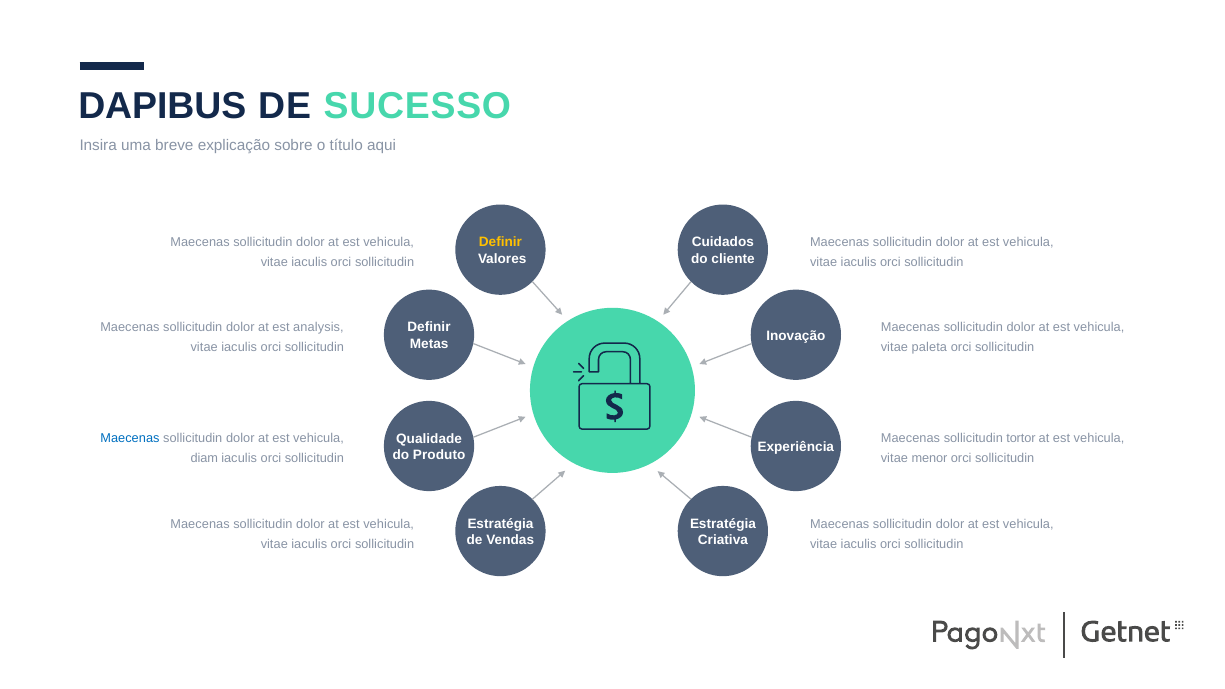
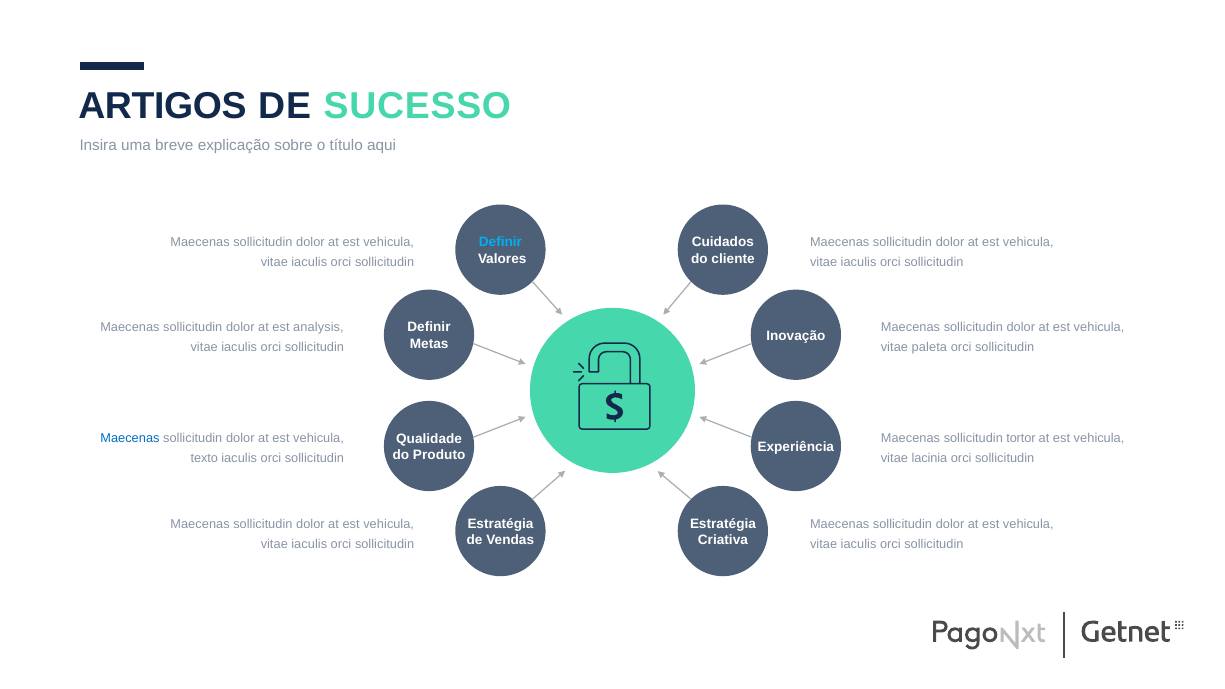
DAPIBUS: DAPIBUS -> ARTIGOS (162, 106)
Definir colour: yellow -> light blue (500, 242)
diam: diam -> texto (204, 459)
menor: menor -> lacinia (929, 459)
